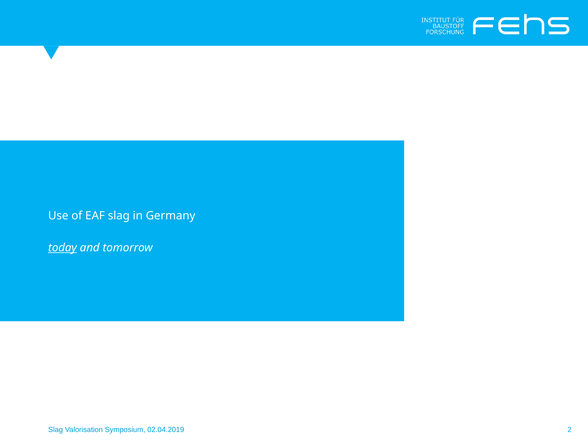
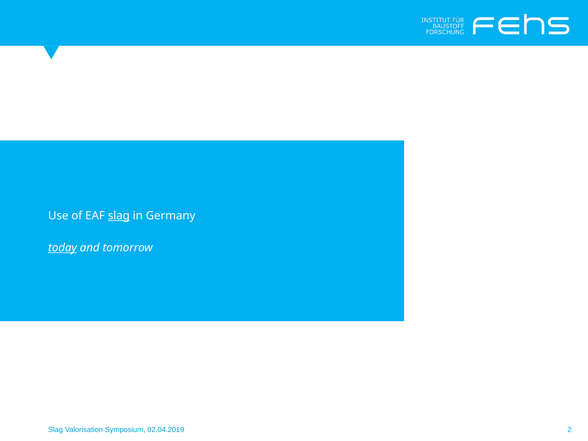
slag underline: none -> present (119, 216)
